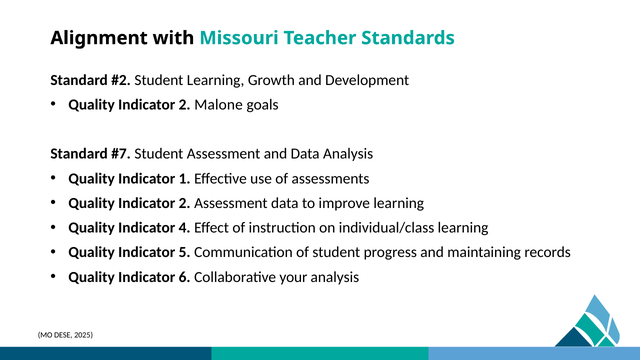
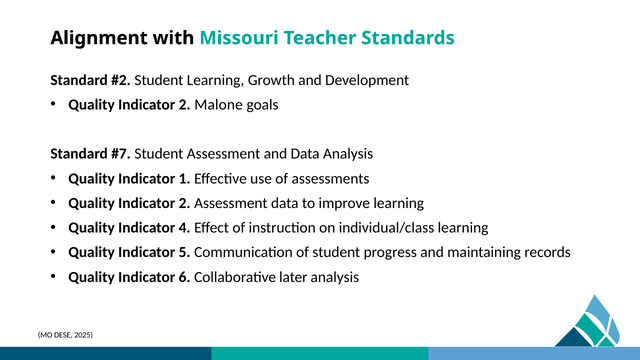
your: your -> later (293, 277)
